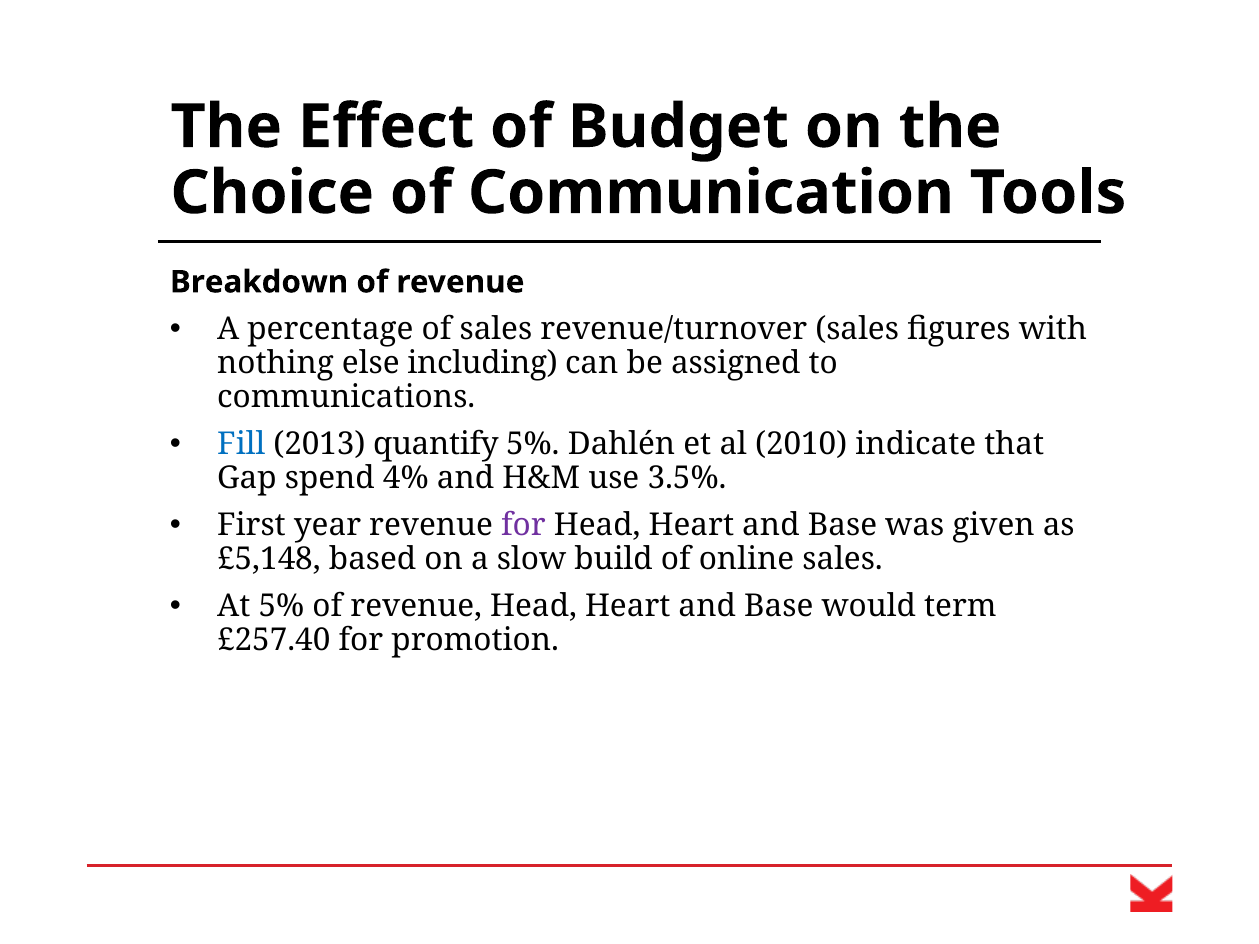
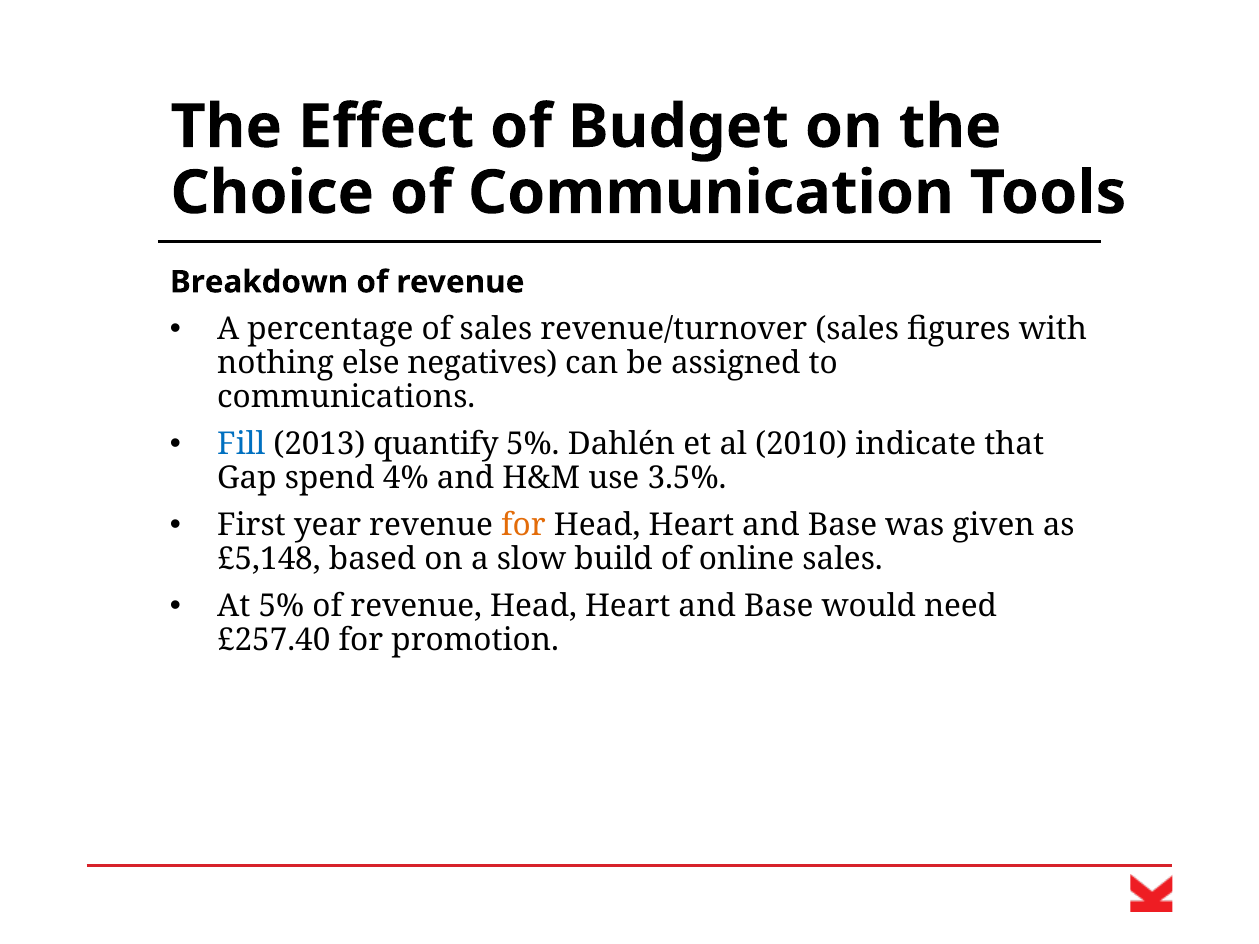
including: including -> negatives (483, 363)
for colour: purple -> orange (523, 526)
term: term -> need (960, 607)
